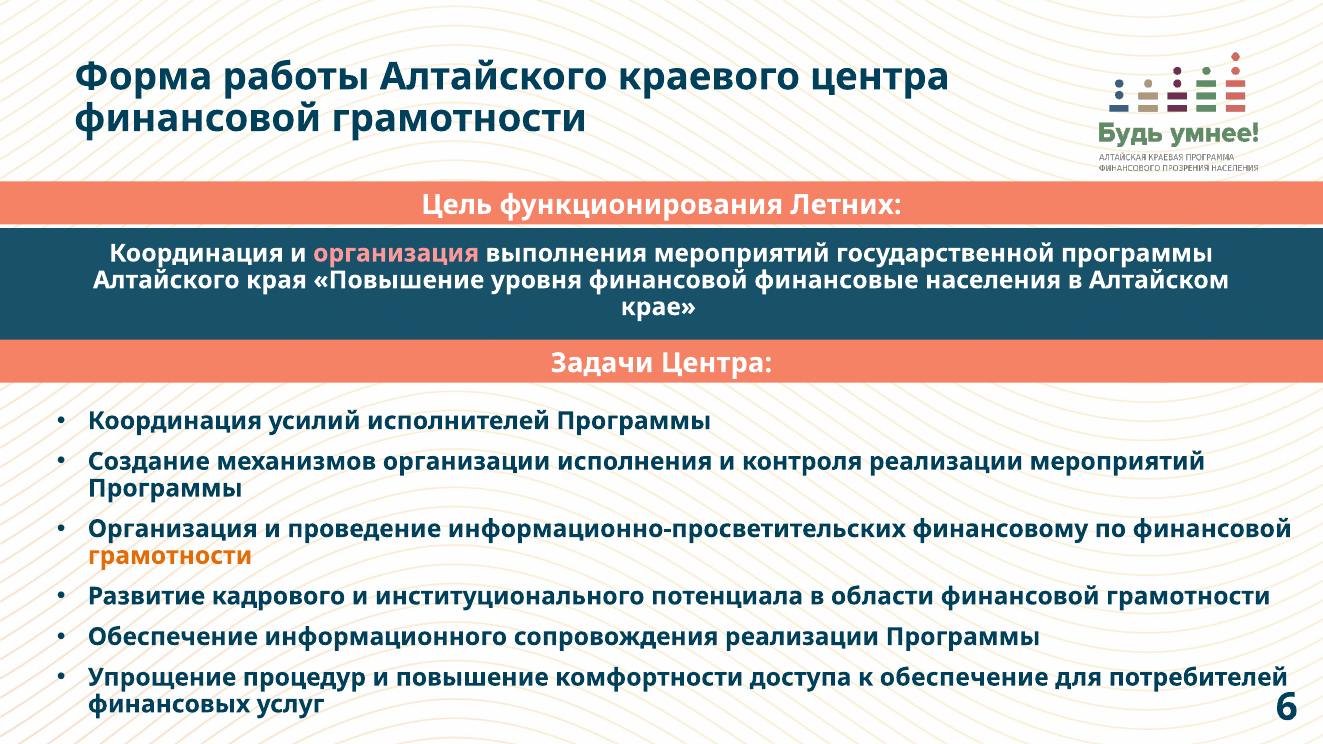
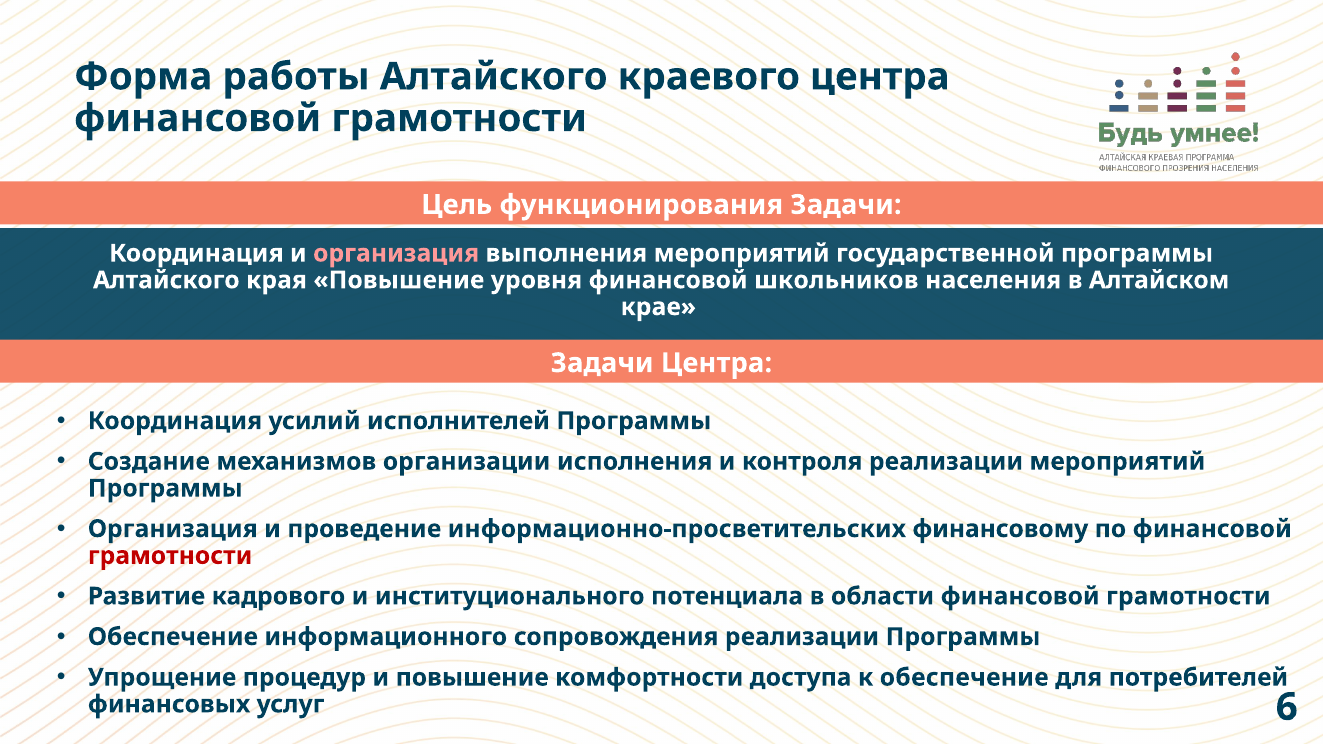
функционирования Летних: Летних -> Задачи (846, 205)
финансовые: финансовые -> школьников (836, 280)
грамотности colour: orange -> red (170, 556)
